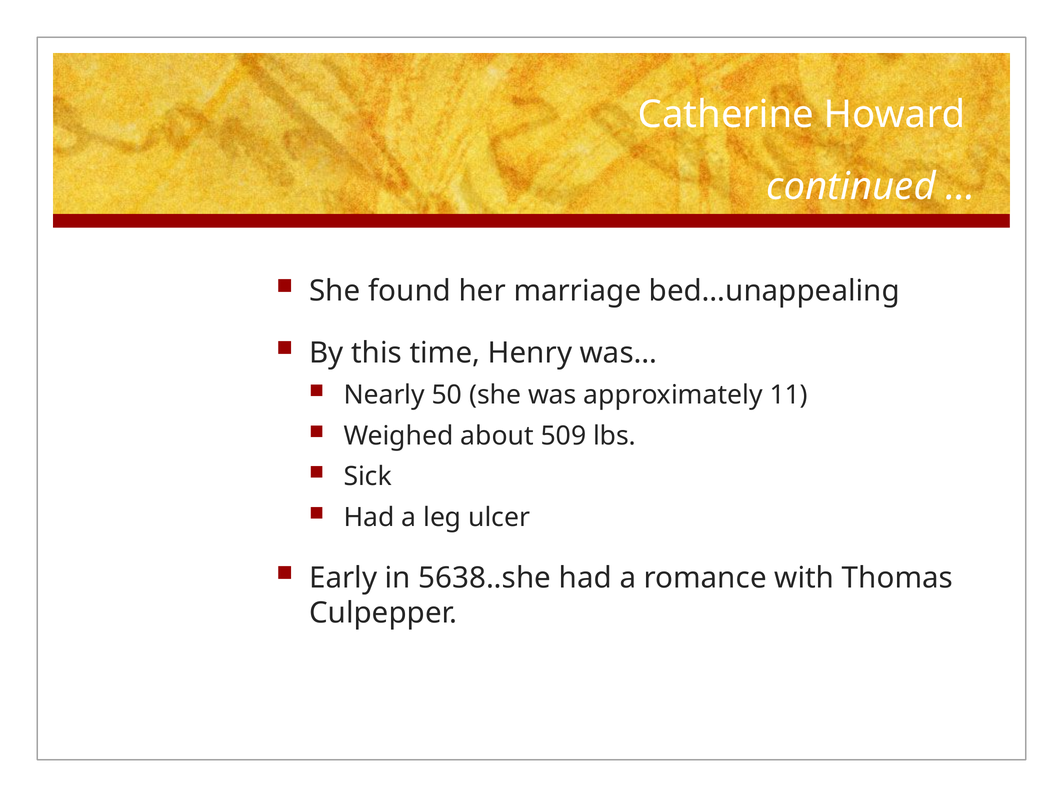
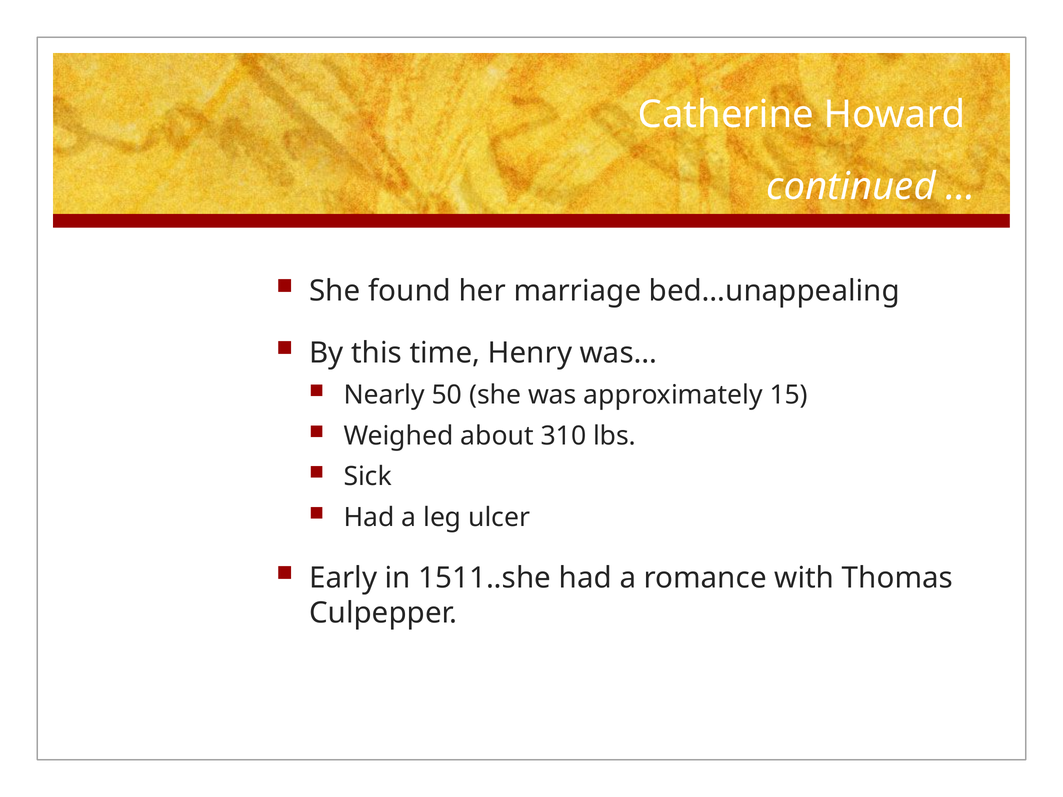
11: 11 -> 15 (789, 395)
509: 509 -> 310 (563, 436)
5638..she: 5638..she -> 1511..she (485, 578)
